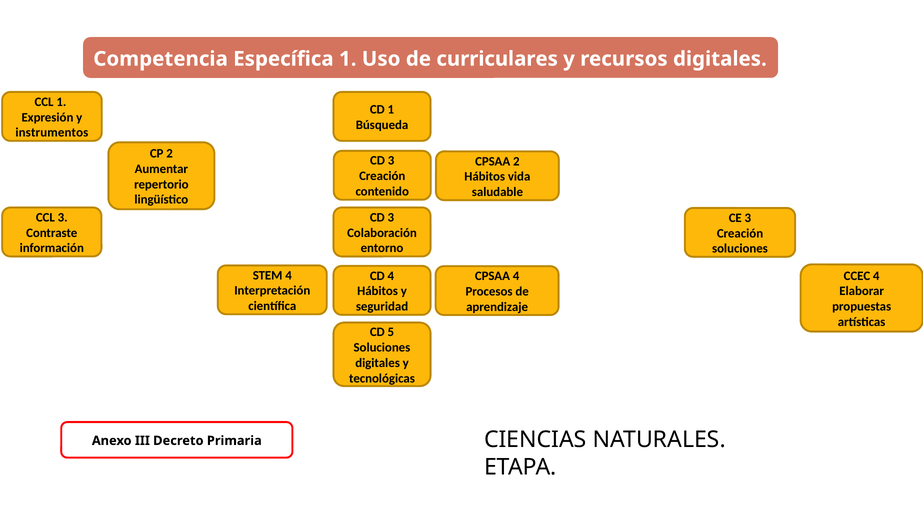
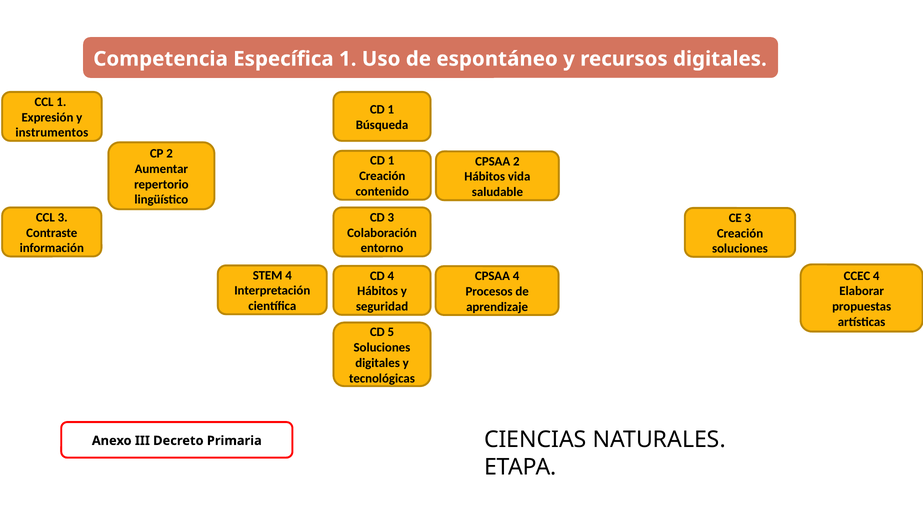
curriculares: curriculares -> espontáneo (497, 59)
3: 3 -> 1 (391, 161)
